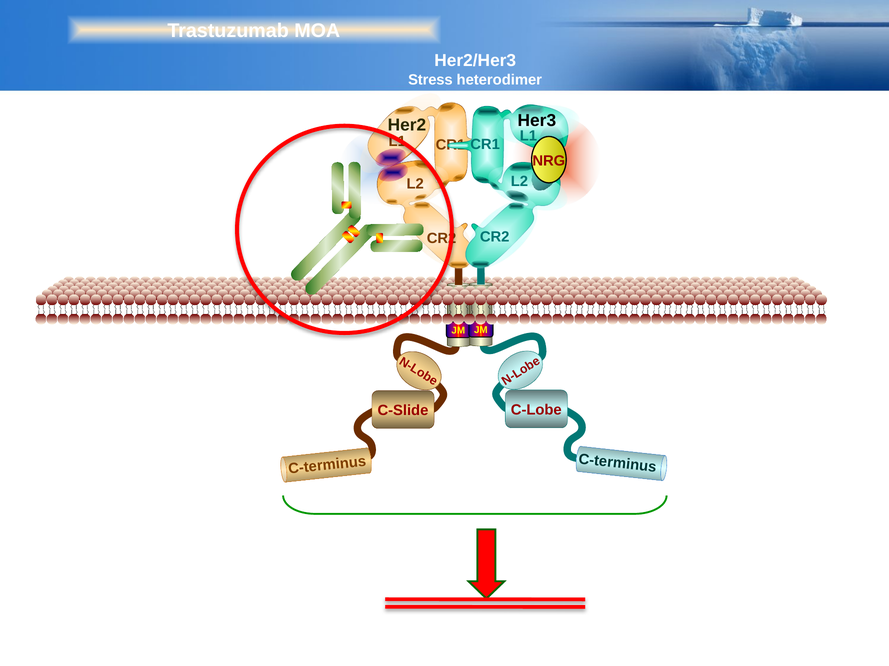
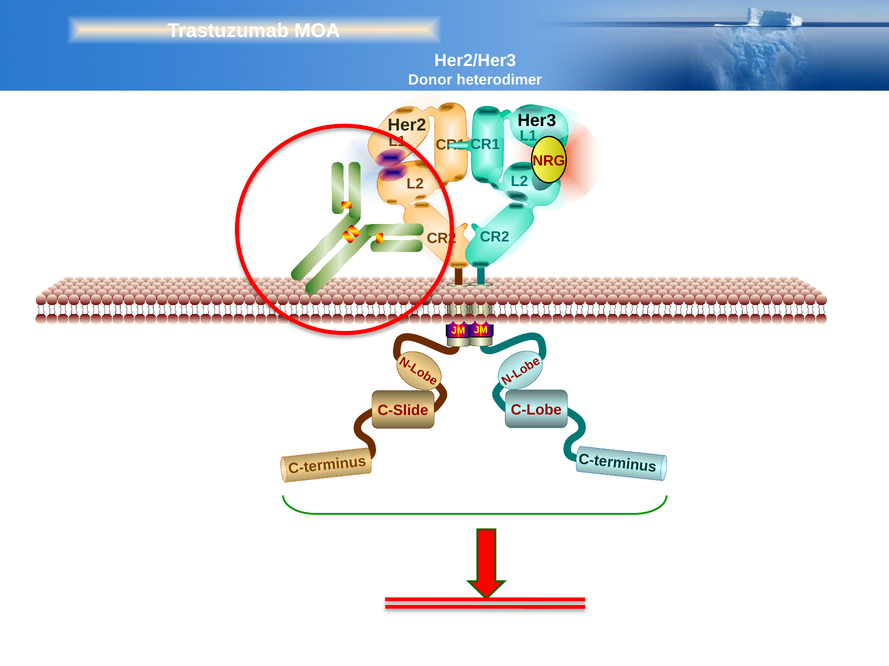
Stress: Stress -> Donor (430, 80)
